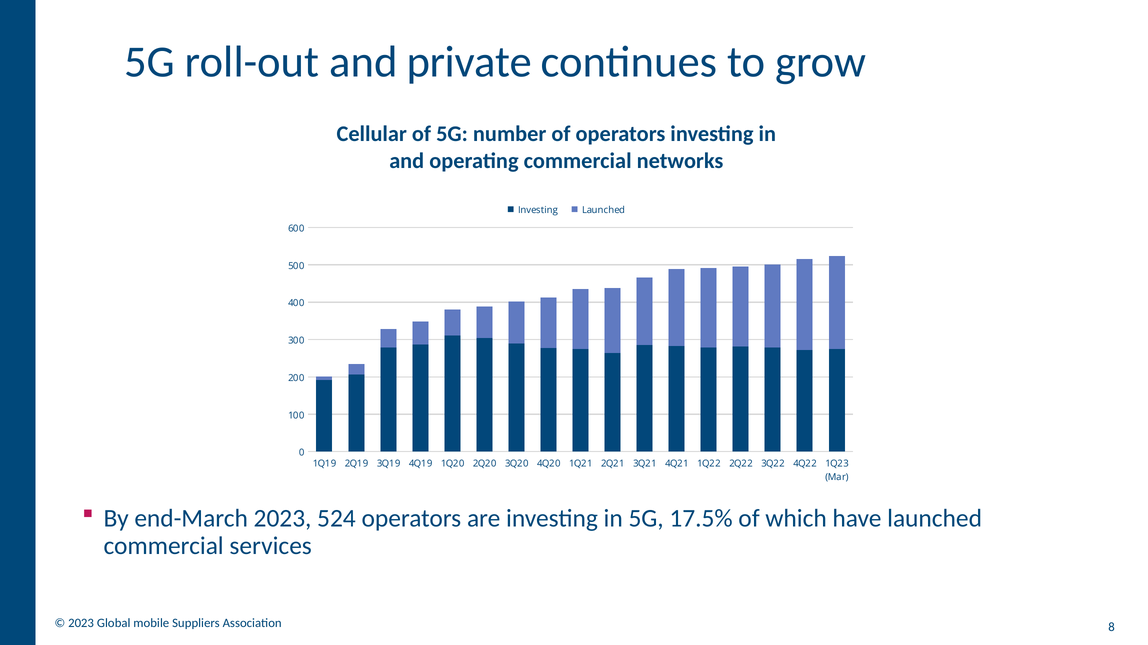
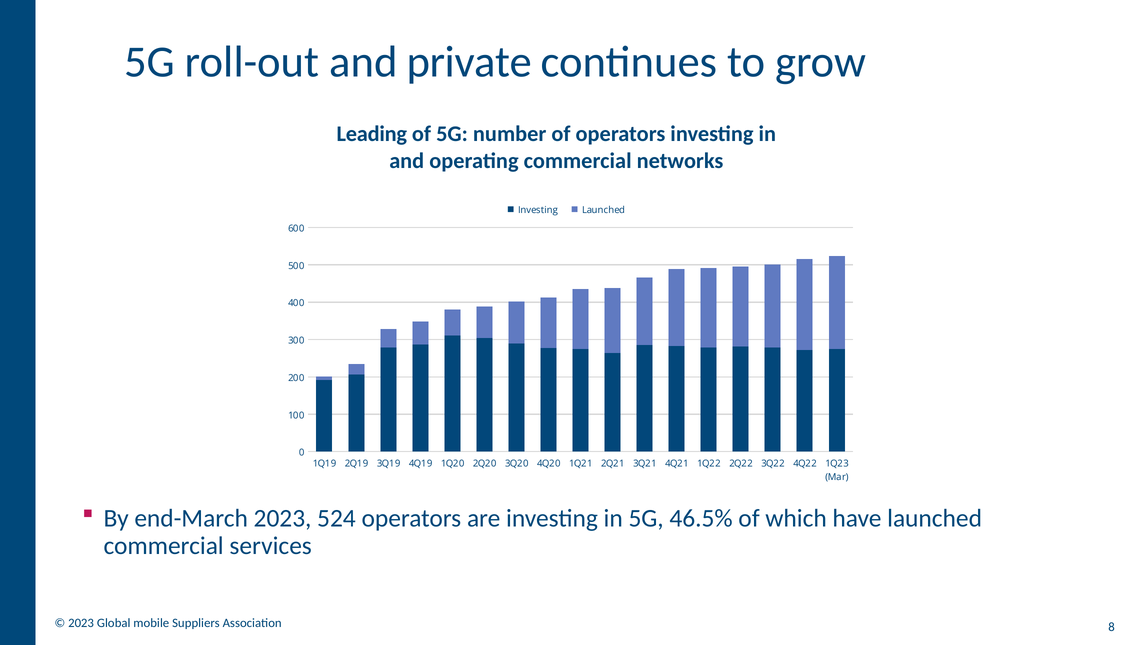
Cellular: Cellular -> Leading (372, 134)
17.5%: 17.5% -> 46.5% (701, 519)
